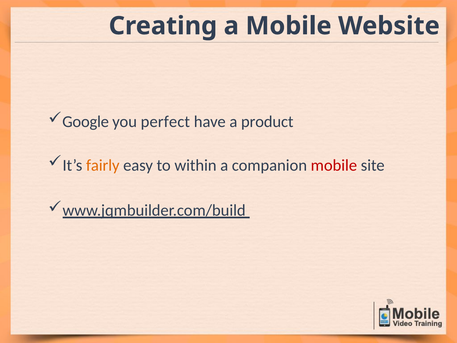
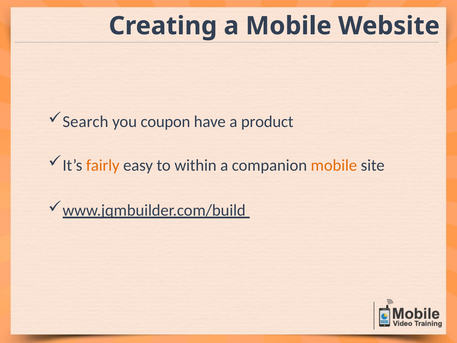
Google: Google -> Search (85, 122)
perfect: perfect -> coupon (165, 122)
mobile colour: red -> orange (334, 165)
